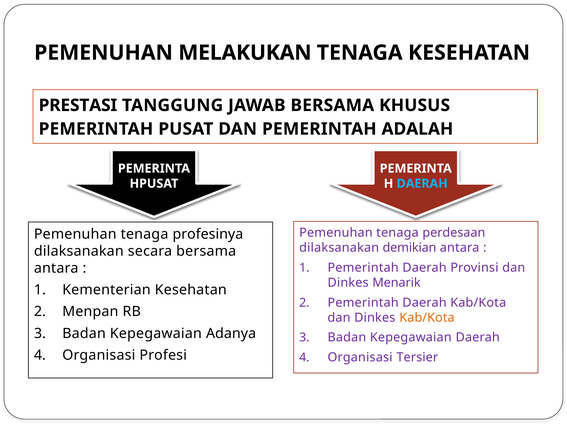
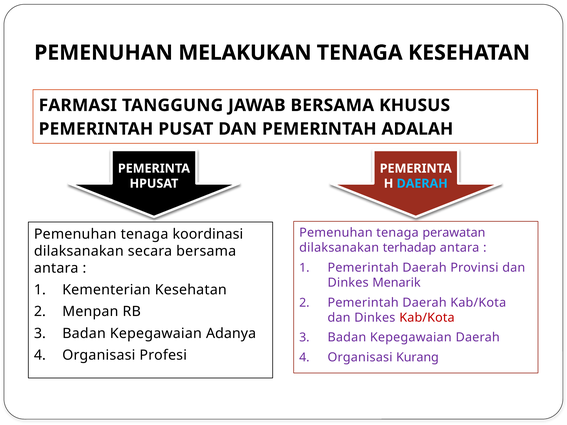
PRESTASI: PRESTASI -> FARMASI (78, 105)
perdesaan: perdesaan -> perawatan (454, 233)
profesinya: profesinya -> koordinasi (208, 234)
demikian: demikian -> terhadap (410, 248)
Kab/Kota colour: orange -> red (427, 318)
Tersier: Tersier -> Kurang (417, 357)
